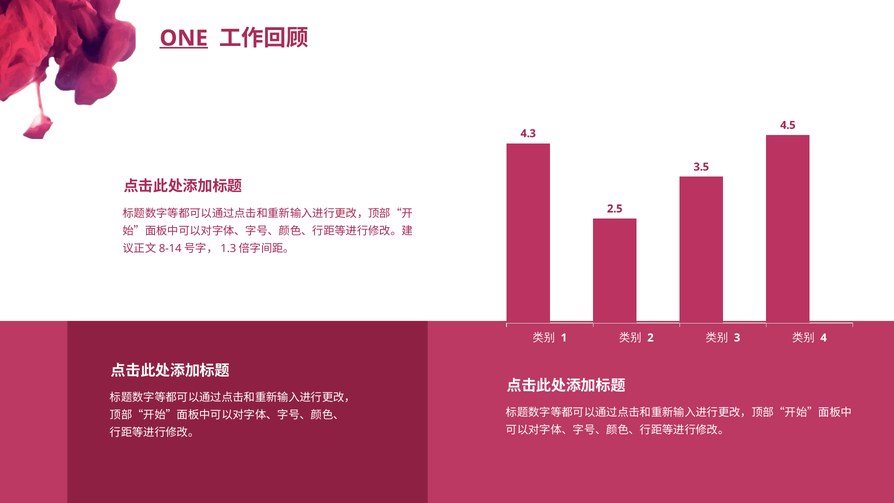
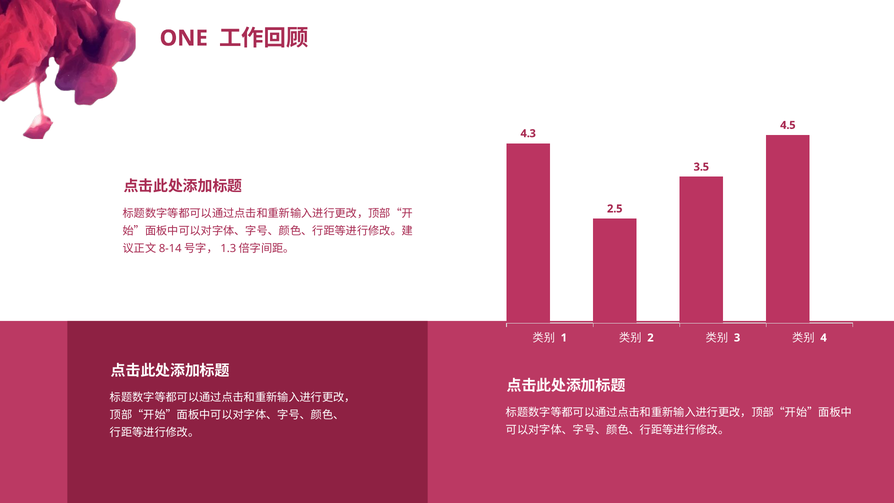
ONE underline: present -> none (184, 38)
